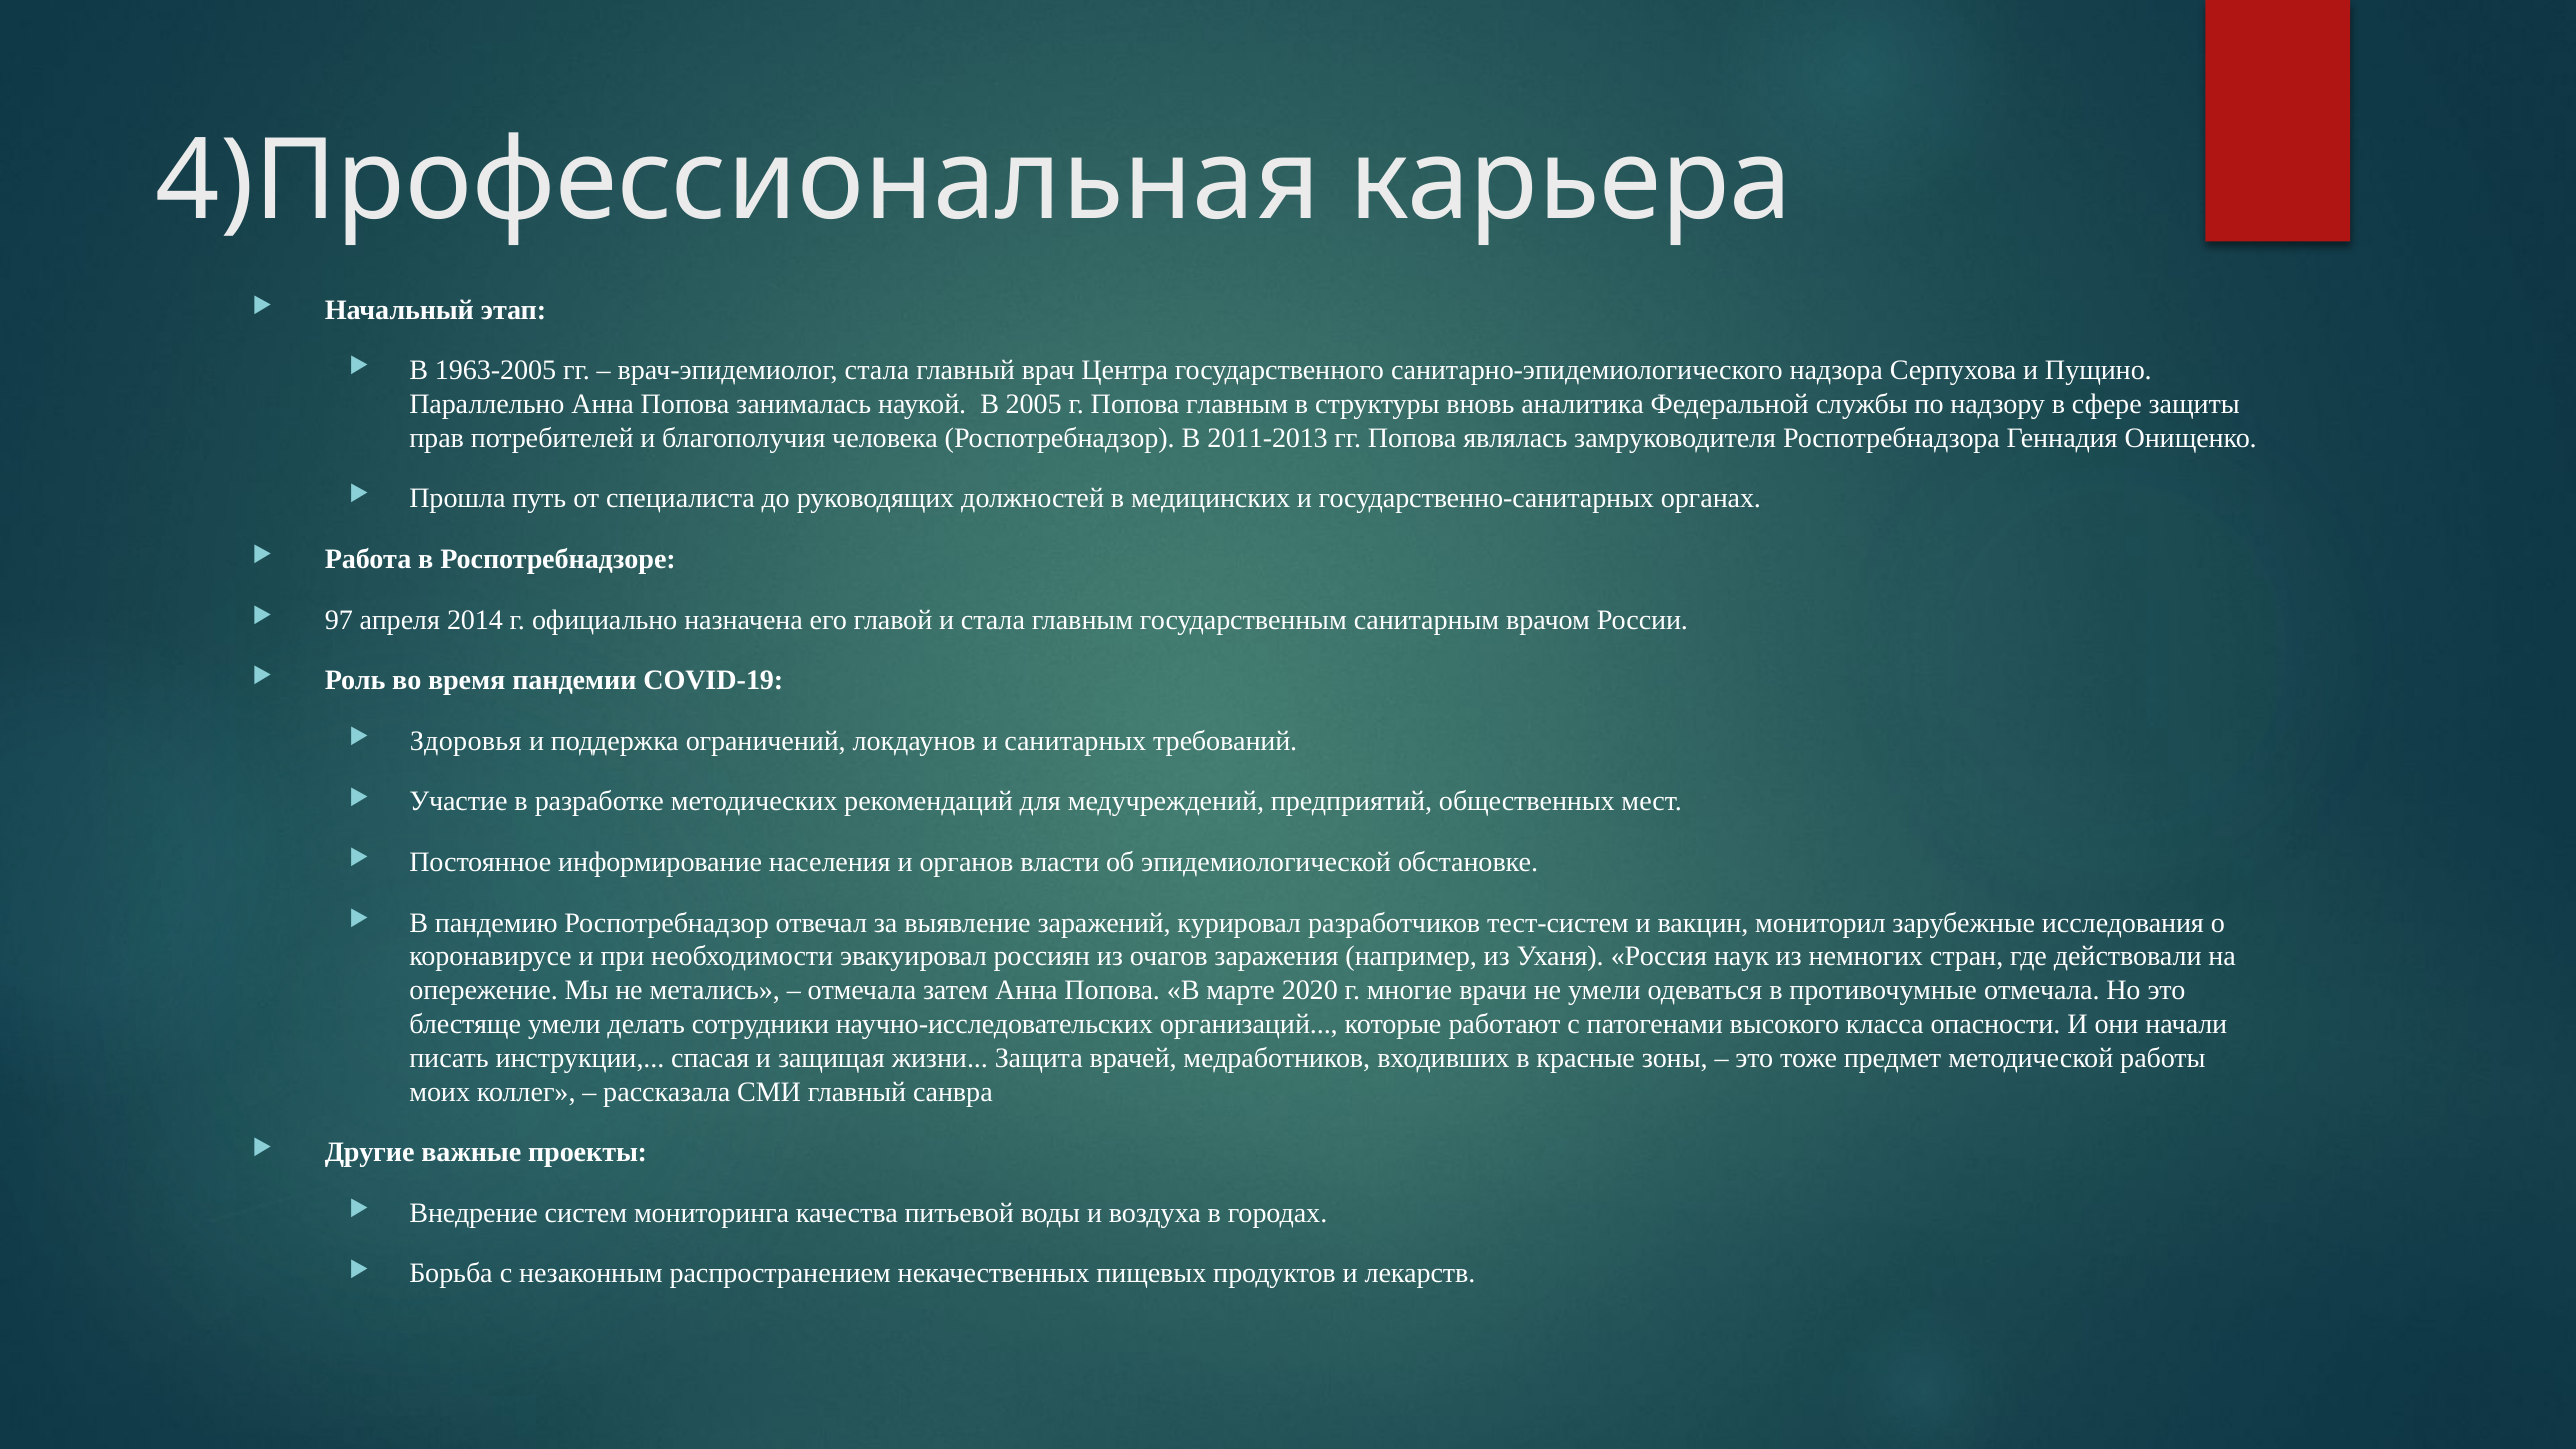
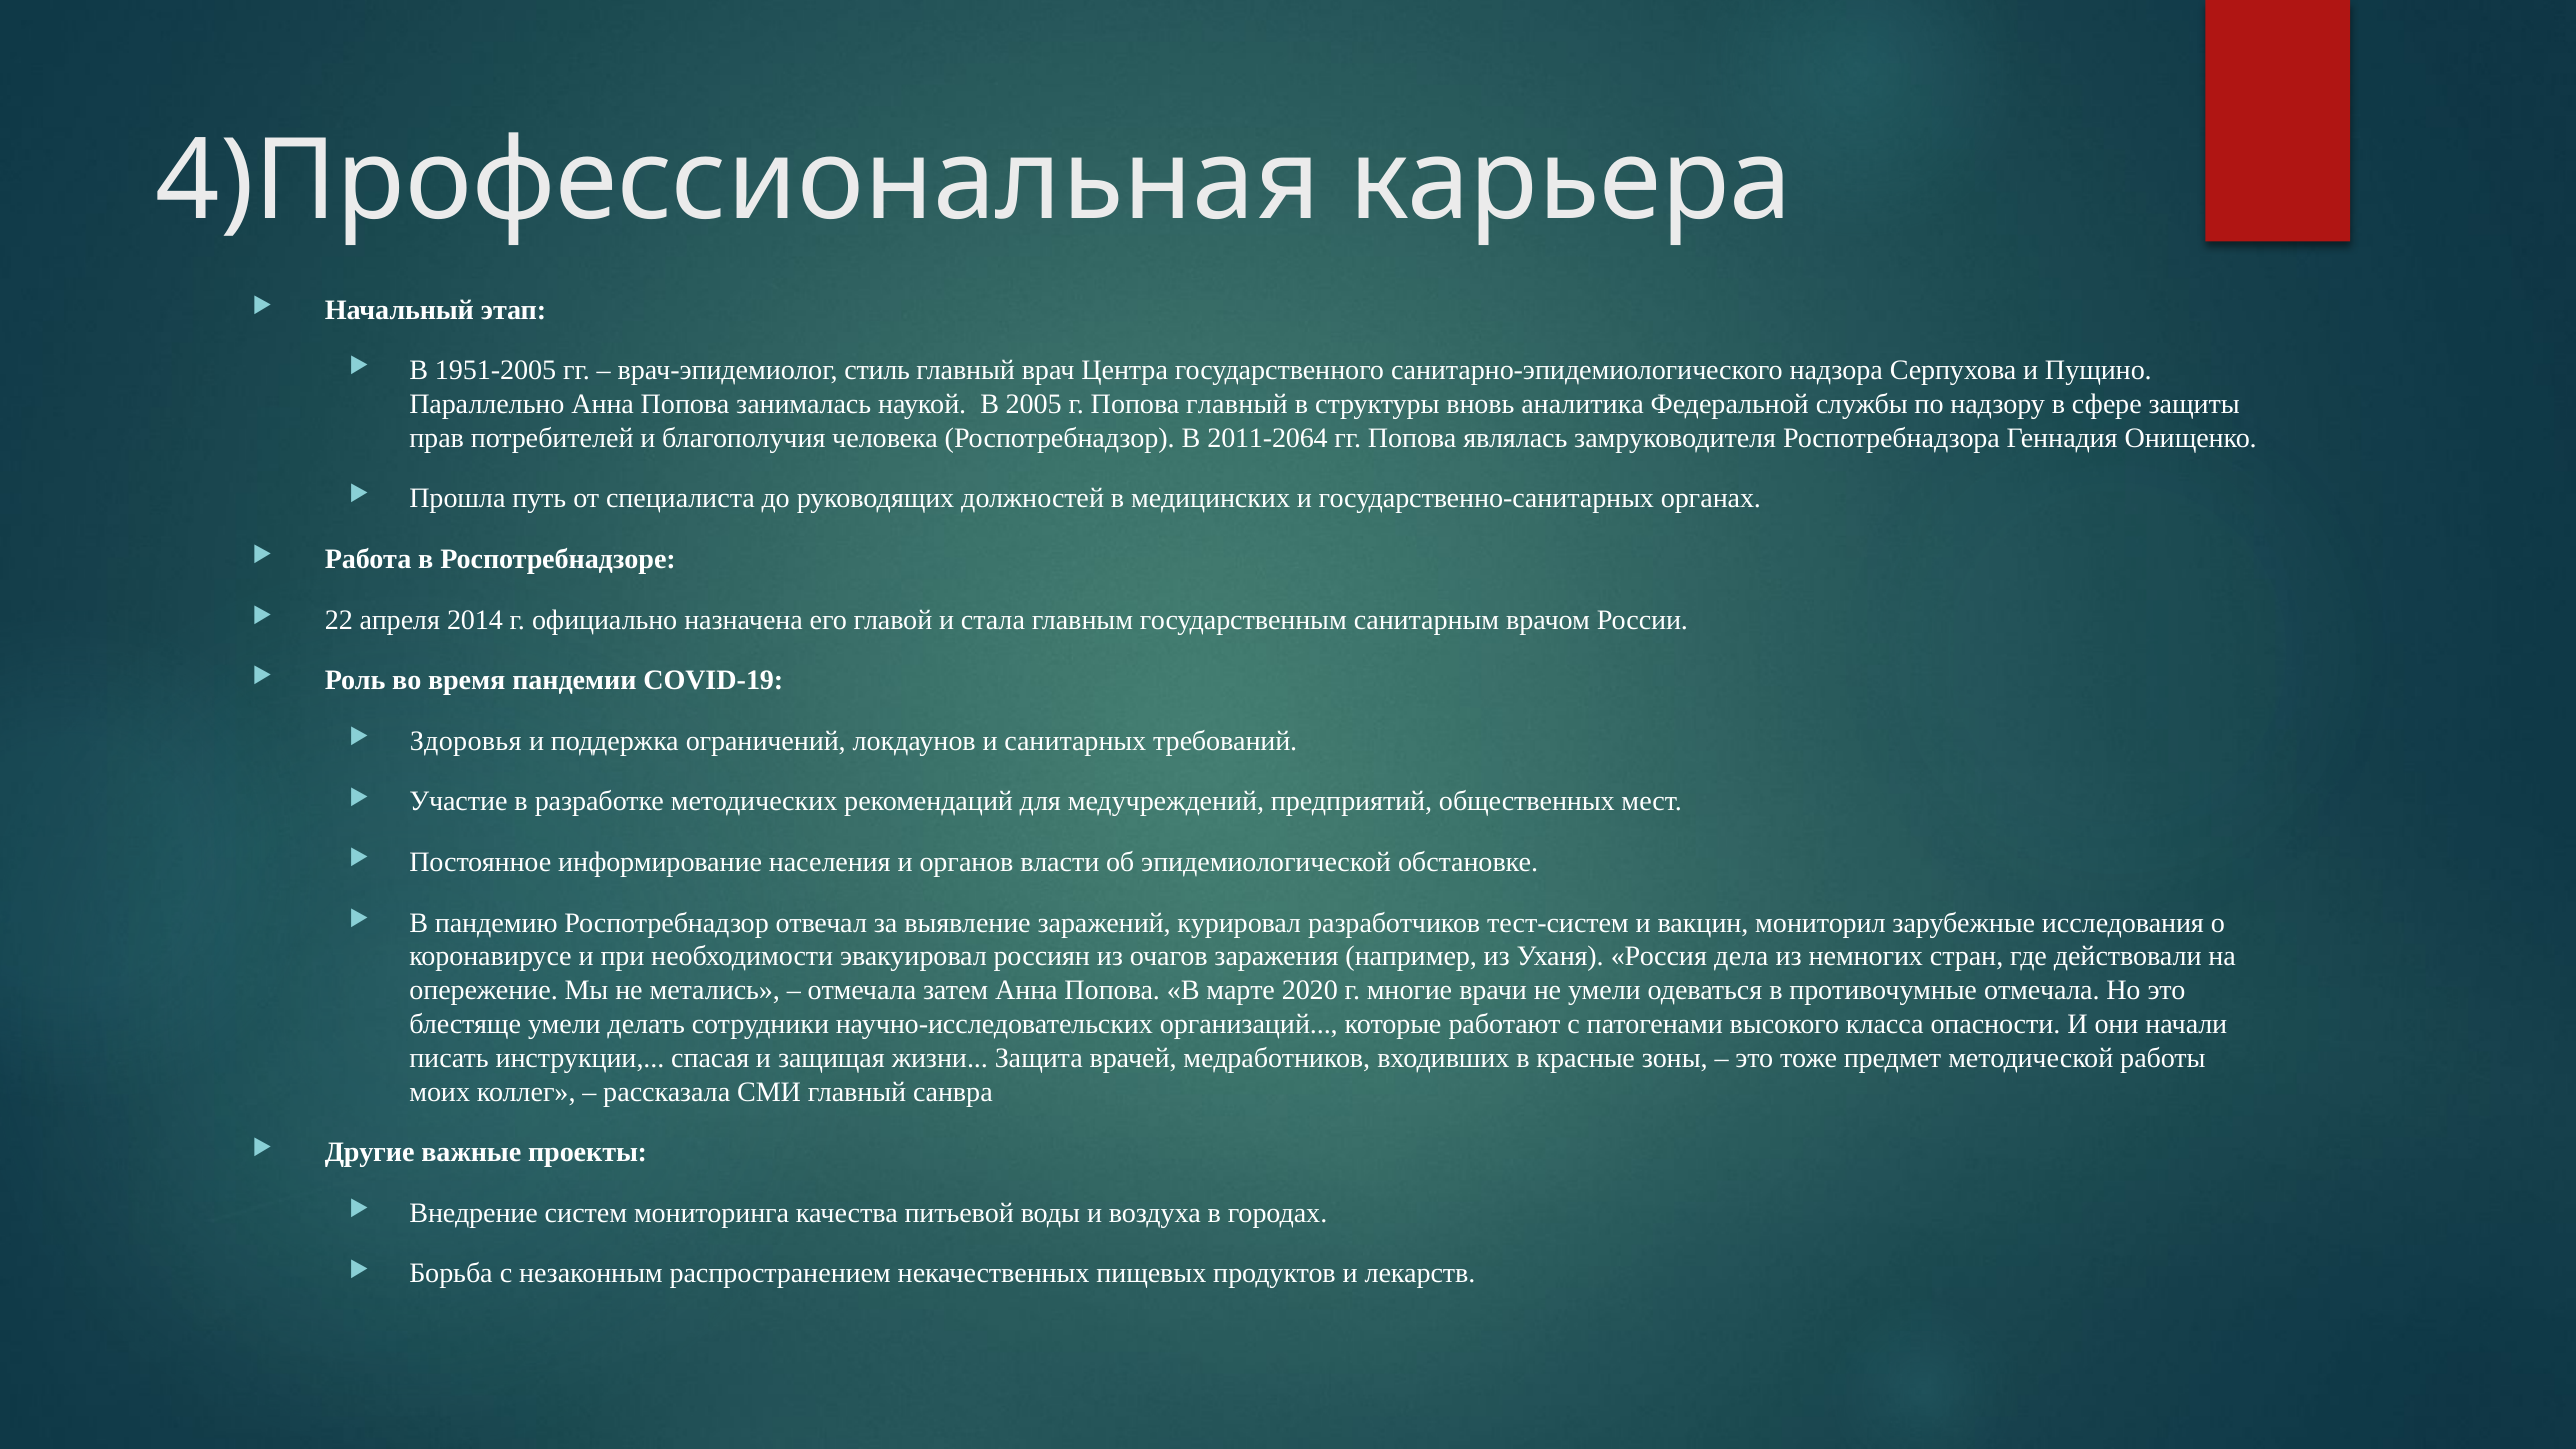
1963-2005: 1963-2005 -> 1951-2005 (496, 370)
врач-эпидемиолог стала: стала -> стиль (877, 370)
Попова главным: главным -> главный (1237, 404)
2011-2013: 2011-2013 -> 2011-2064 (1268, 438)
97: 97 -> 22 (339, 620)
наук: наук -> дела (1741, 957)
